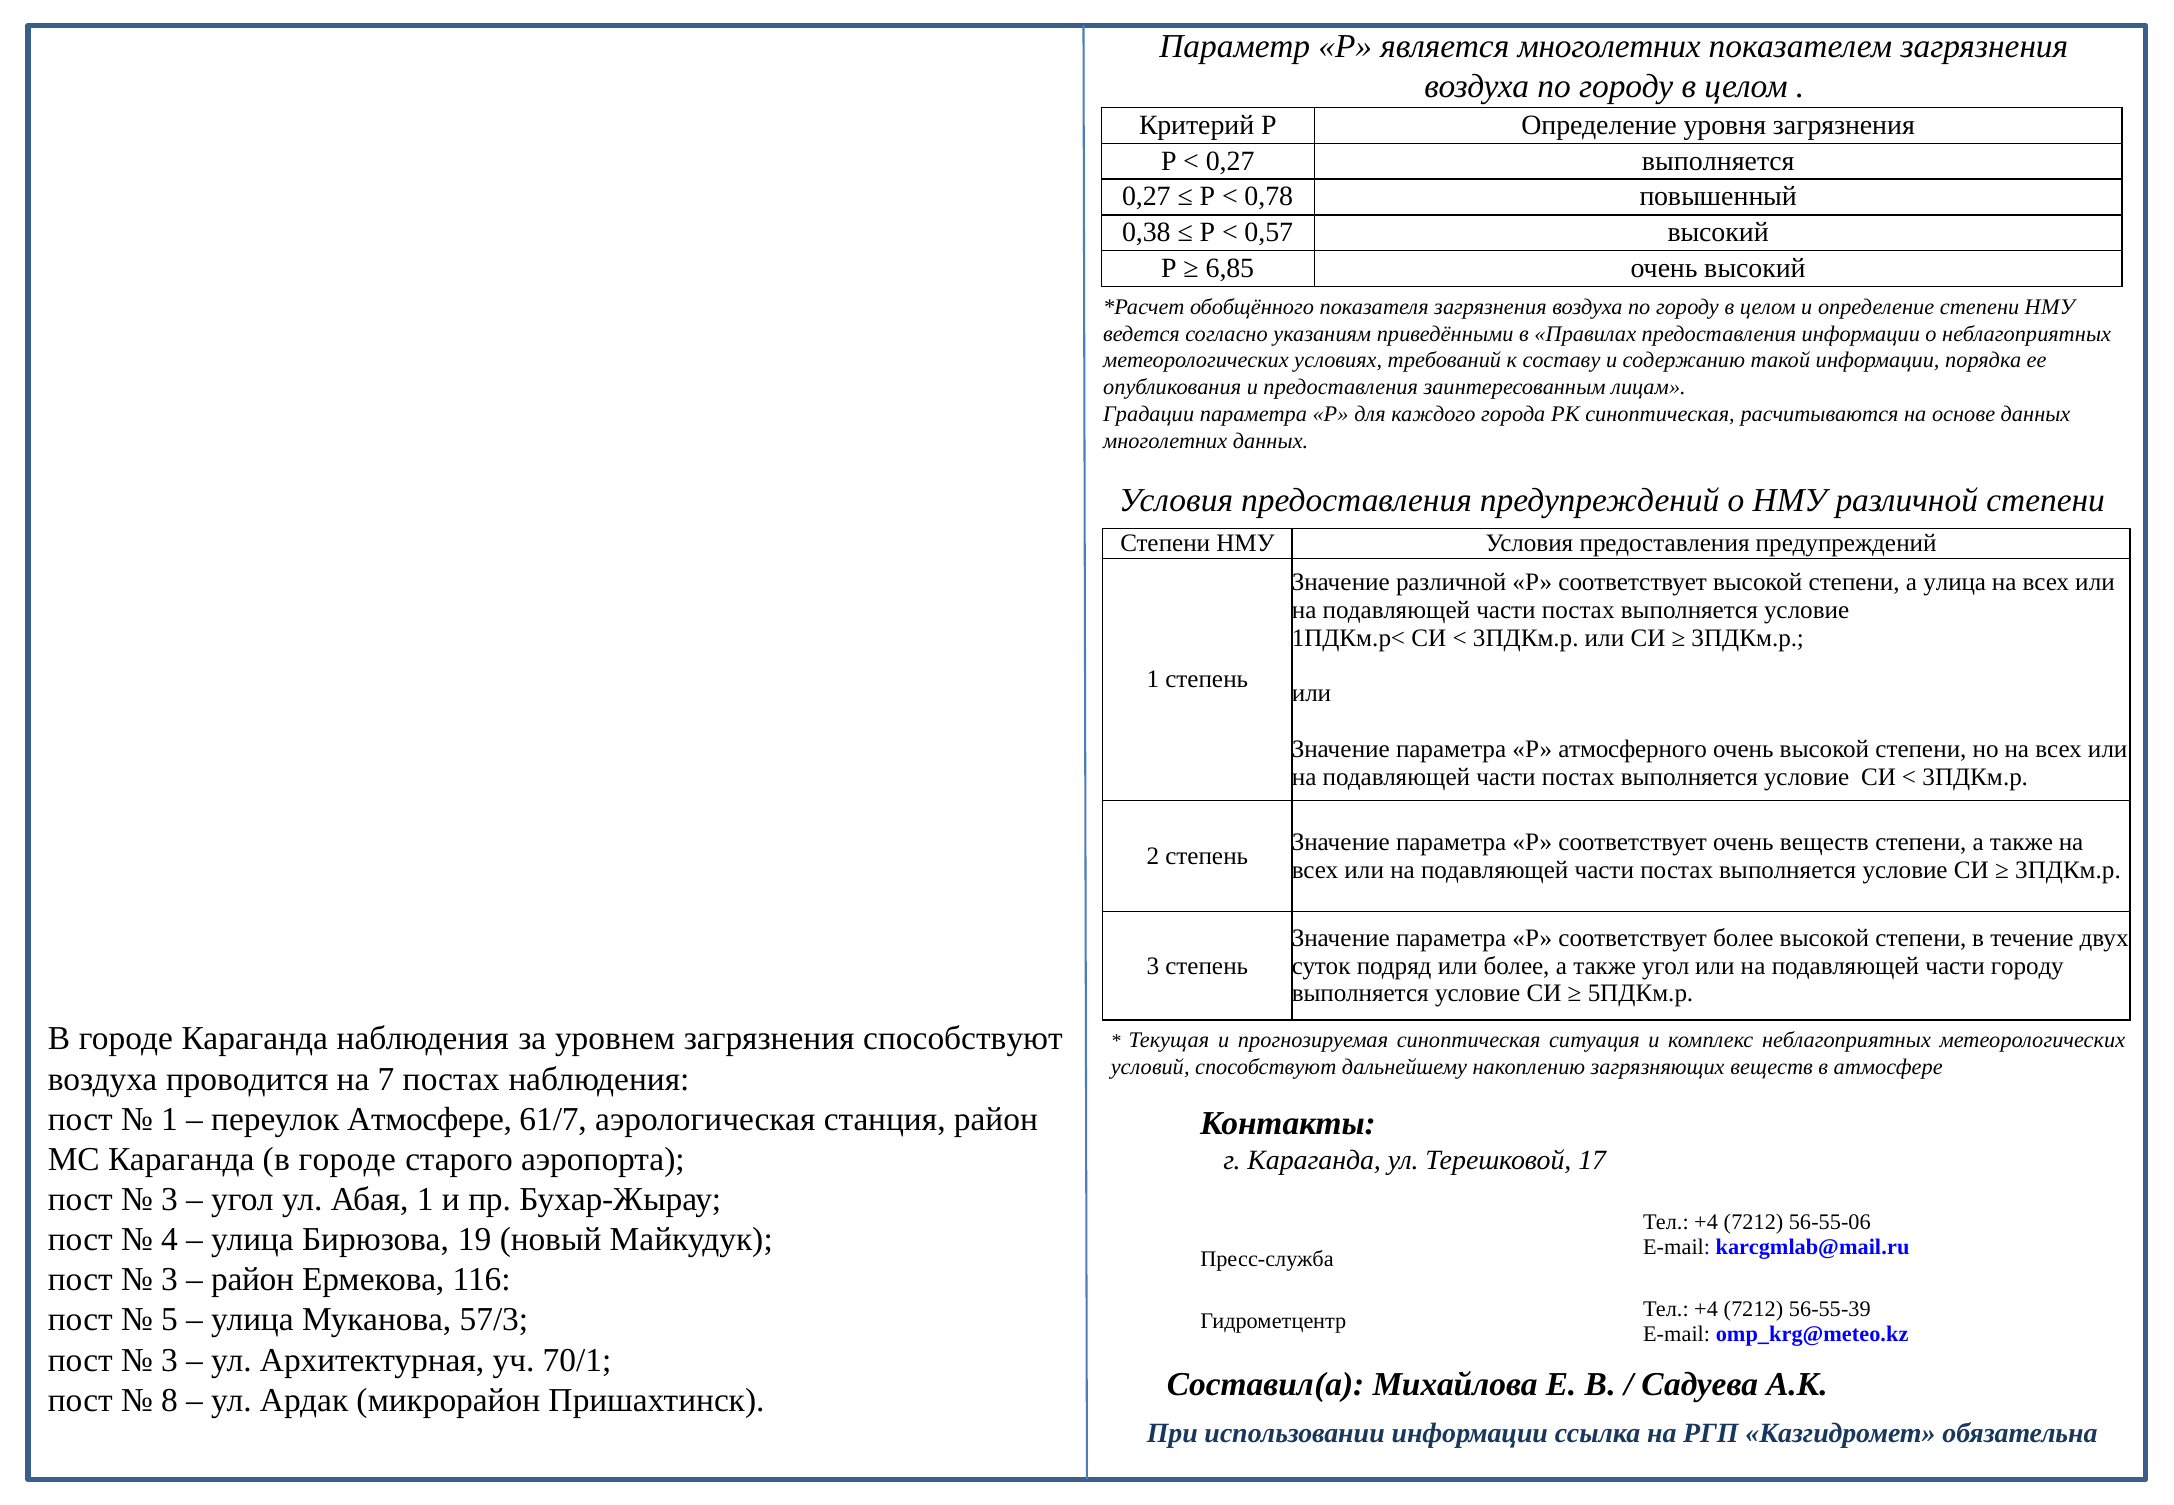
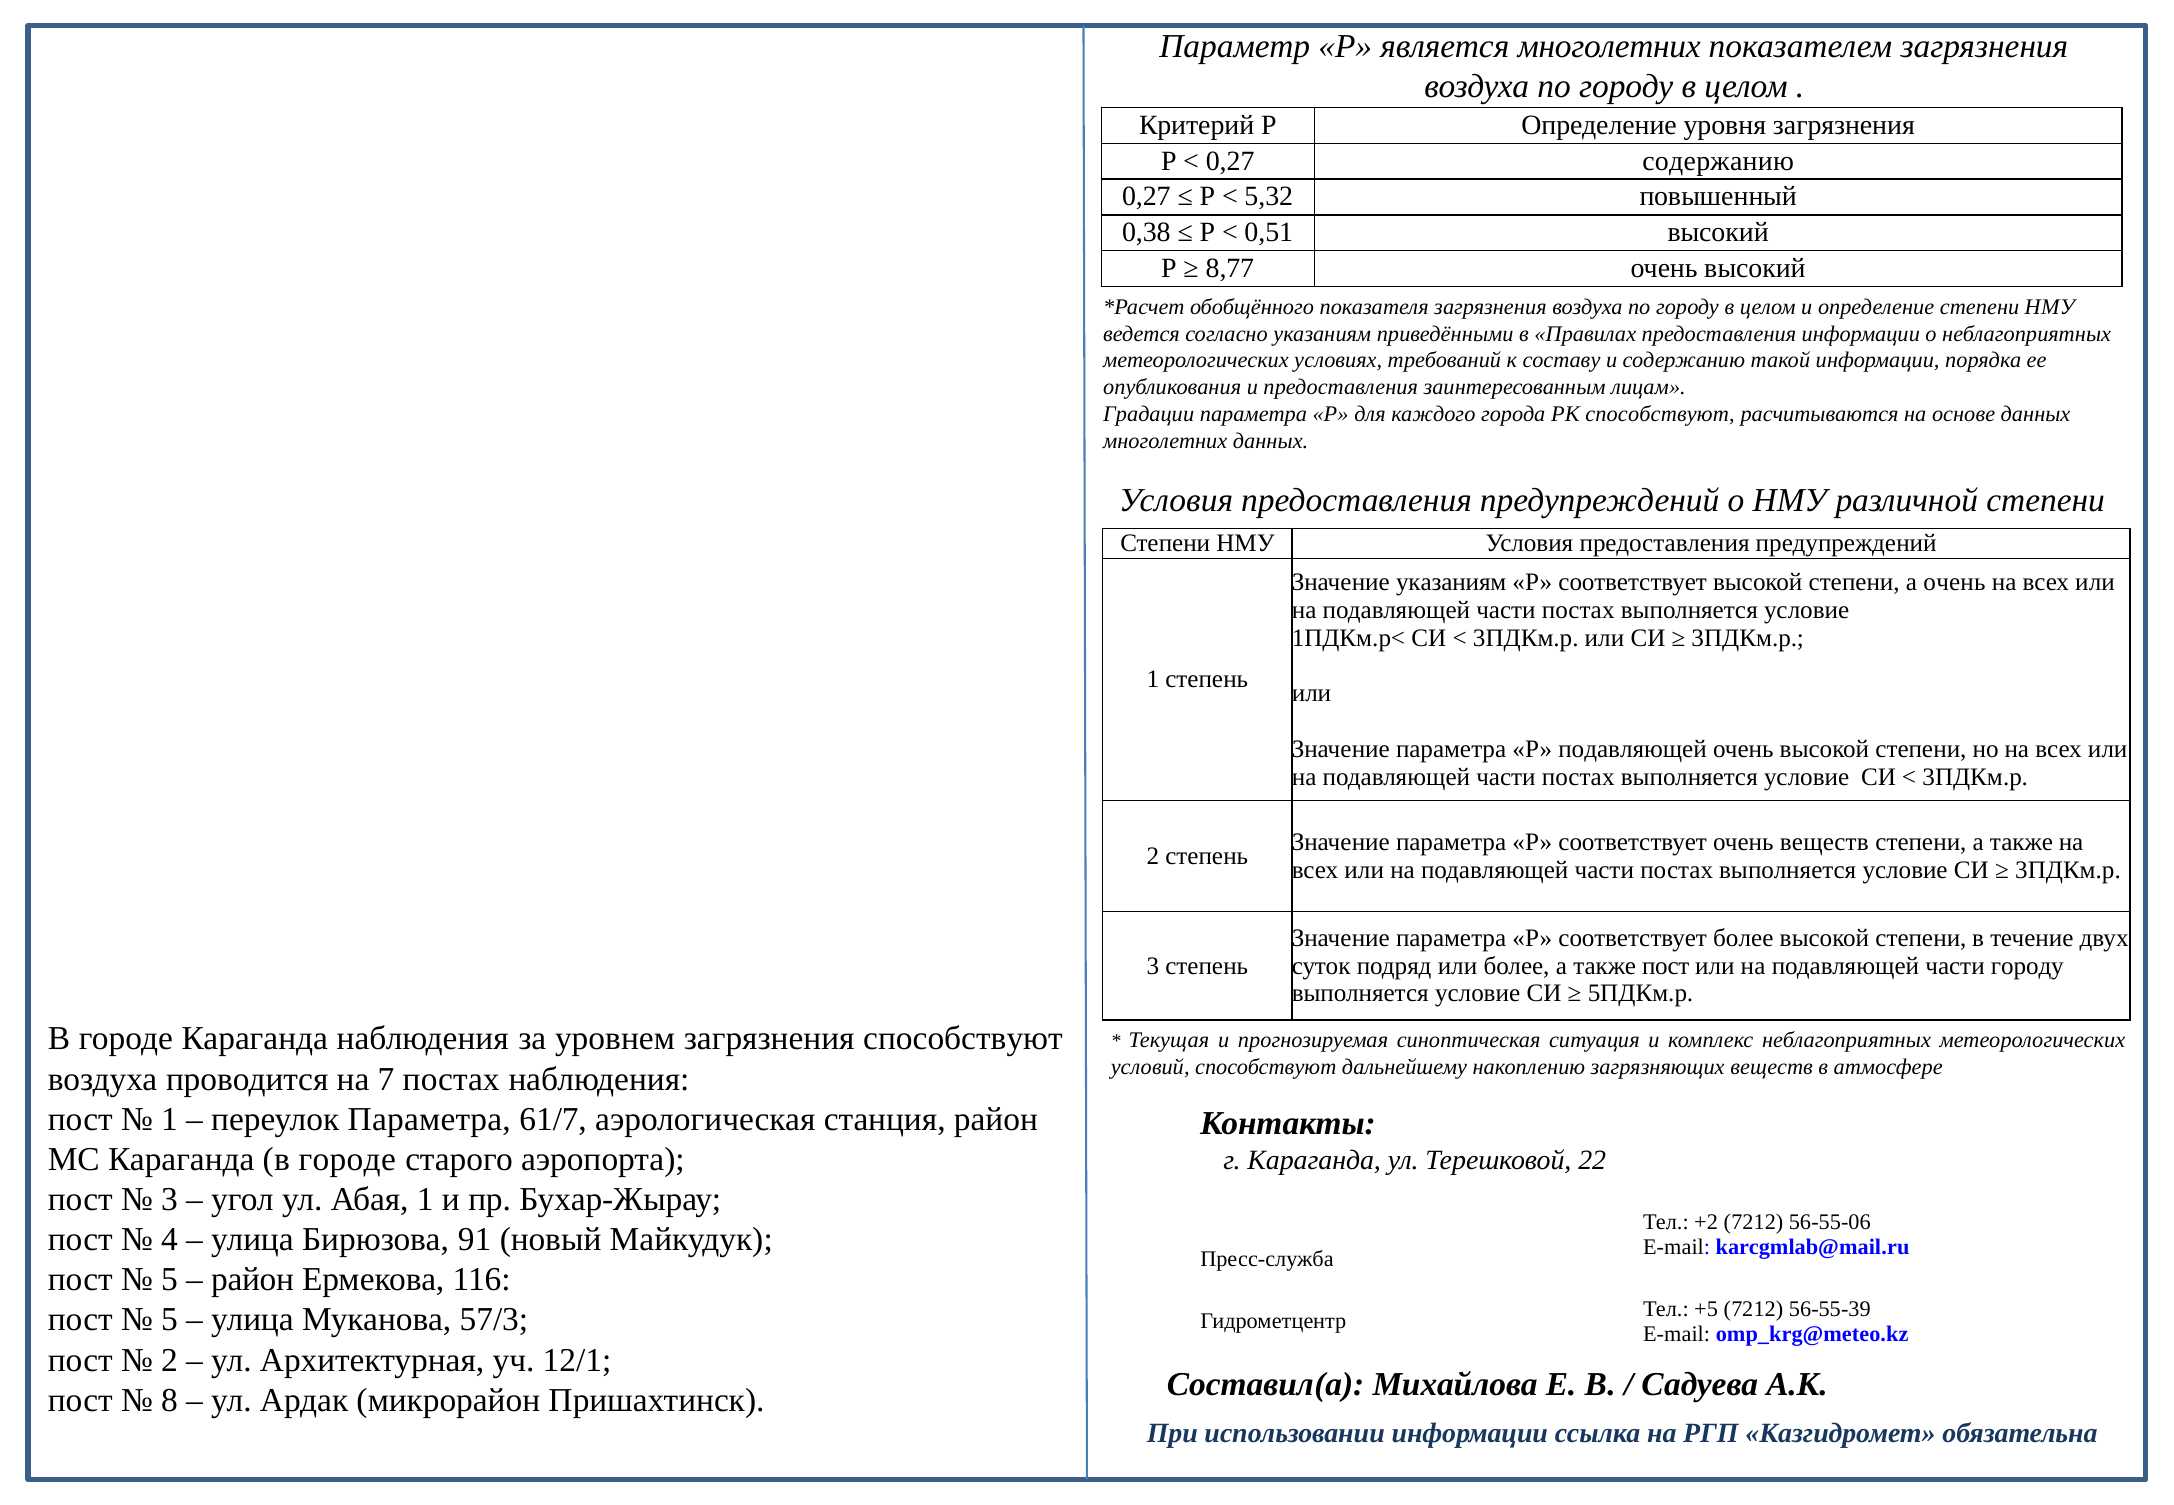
0,27 выполняется: выполняется -> содержанию (1718, 161)
0,78: 0,78 -> 5,32 (1269, 197)
0,57: 0,57 -> 0,51 (1269, 233)
6,85: 6,85 -> 8,77 (1230, 269)
РК синоптическая: синоптическая -> способствуют (1660, 414)
Значение различной: различной -> указаниям (1451, 582)
а улица: улица -> очень (1955, 582)
Р атмосферного: атмосферного -> подавляющей (1633, 749)
также угол: угол -> пост (1666, 966)
переулок Атмосфере: Атмосфере -> Параметра (429, 1119)
17: 17 -> 22 (1592, 1160)
+4: +4 -> +2 (1706, 1222)
19: 19 -> 91 (475, 1240)
3: 3 -> 5 (169, 1280)
+4: +4 -> +5 (1706, 1309)
3: 3 -> 2 (169, 1360)
70/1: 70/1 -> 12/1 (577, 1360)
